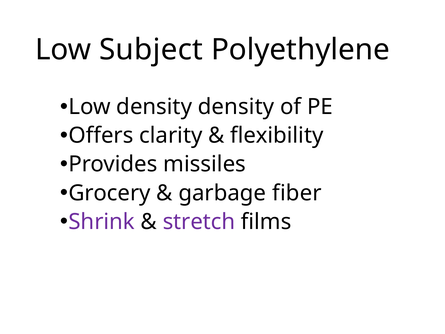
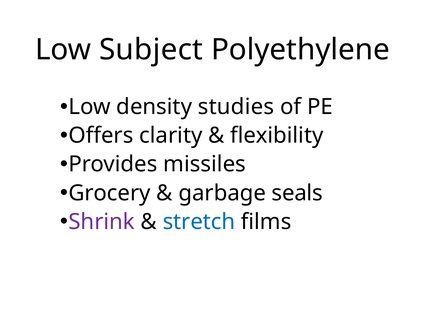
density density: density -> studies (236, 107)
fiber: fiber -> seals (297, 193)
stretch colour: purple -> blue (199, 222)
